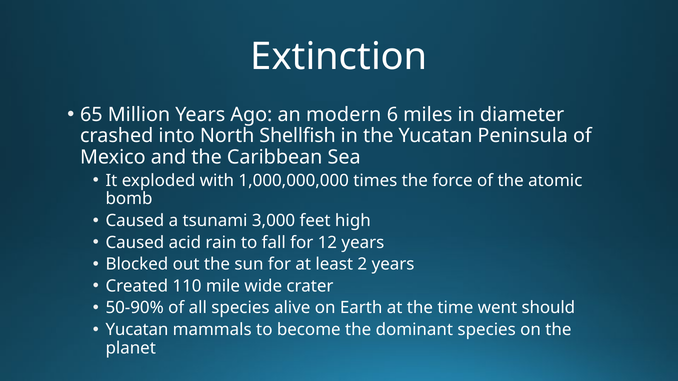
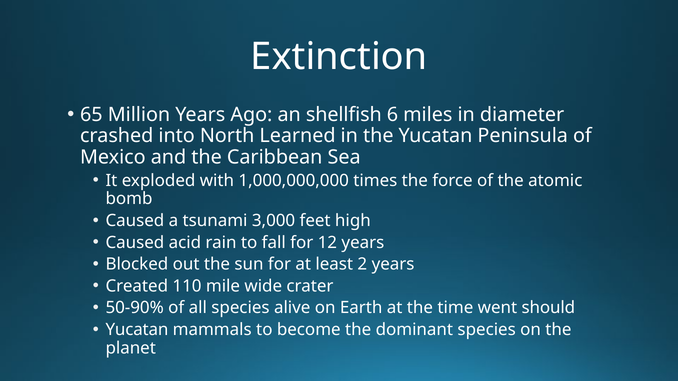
modern: modern -> shellfish (344, 115)
Shellfish: Shellfish -> Learned (297, 136)
